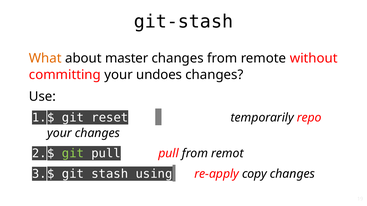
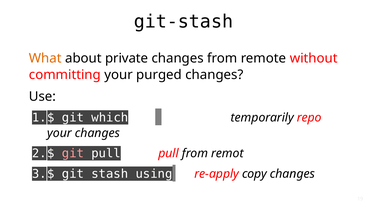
master: master -> private (127, 58)
undoes: undoes -> purged (159, 75)
reset: reset -> which (110, 118)
git colour: light green -> pink (73, 154)
